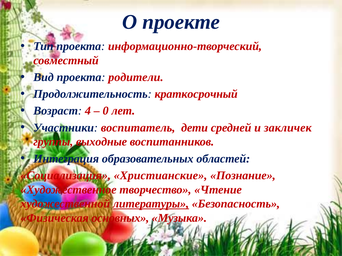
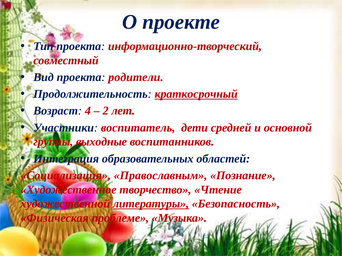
краткосрочный underline: none -> present (196, 94)
0: 0 -> 2 (106, 111)
закличек: закличек -> основной (288, 128)
Христианские: Христианские -> Православным (160, 176)
основных: основных -> проблеме (120, 218)
